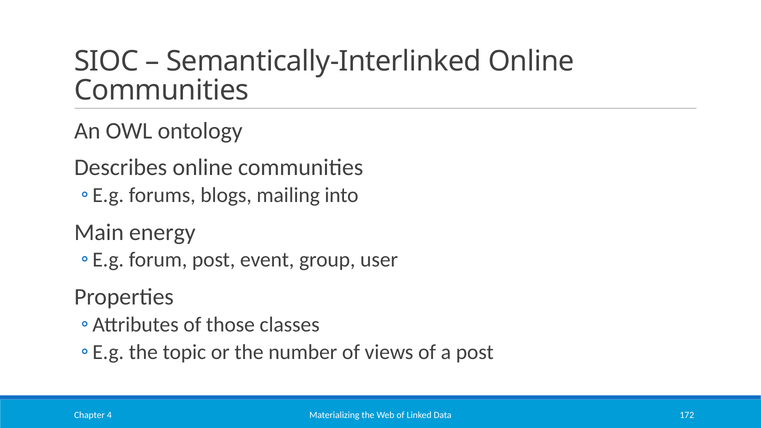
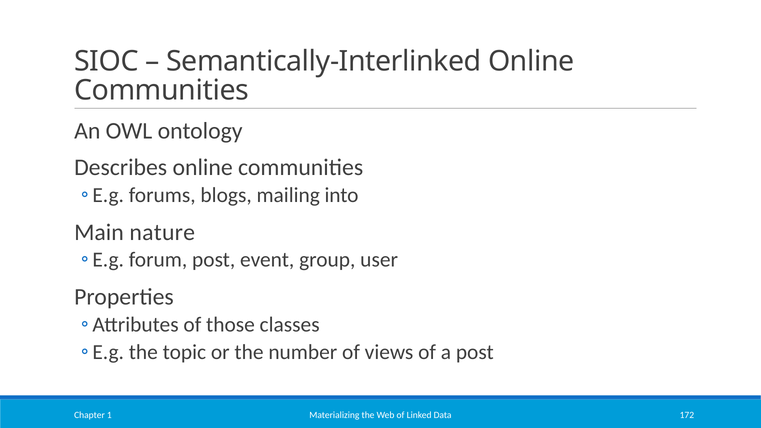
energy: energy -> nature (162, 232)
4: 4 -> 1 (109, 415)
